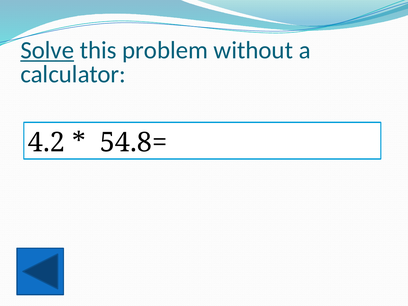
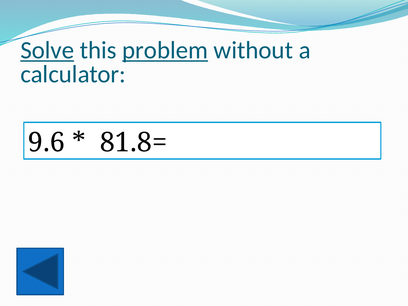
problem underline: none -> present (165, 50)
4.2: 4.2 -> 9.6 (46, 143)
54.8=: 54.8= -> 81.8= (134, 143)
